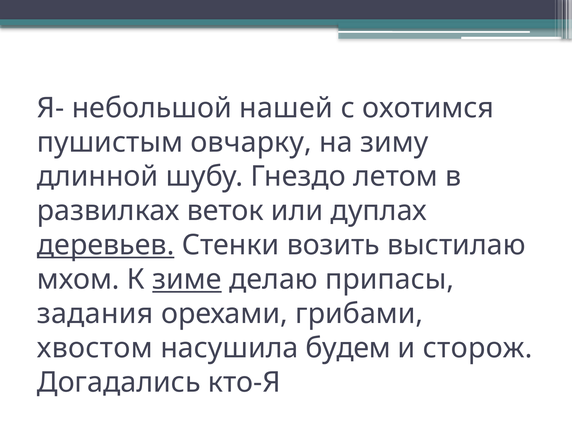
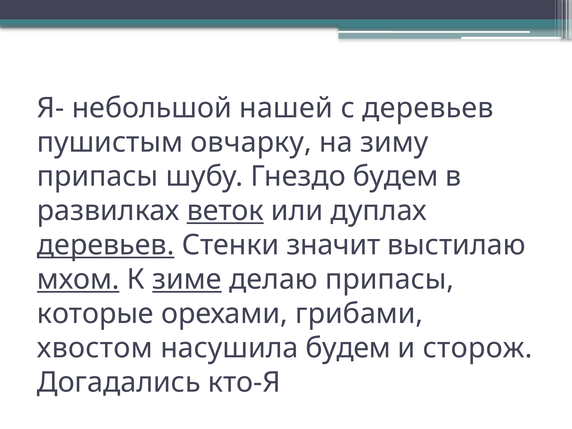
с охотимся: охотимся -> деревьев (428, 108)
длинной: длинной -> припасы (98, 177)
Гнездо летом: летом -> будем (396, 177)
веток underline: none -> present (225, 211)
возить: возить -> значит (333, 245)
мхом underline: none -> present (78, 280)
задания: задания -> которые (95, 314)
